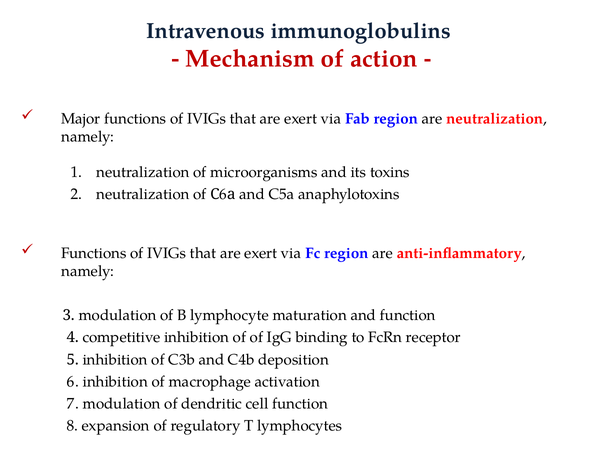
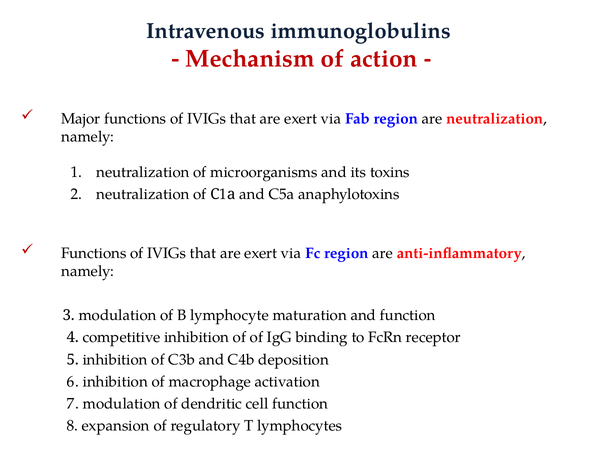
of 6: 6 -> 1 (223, 194)
